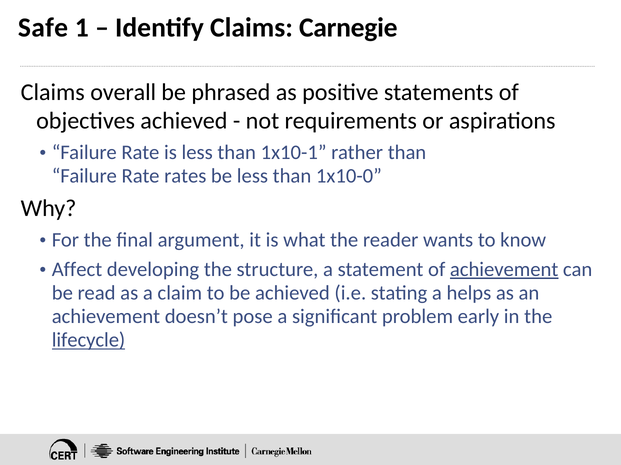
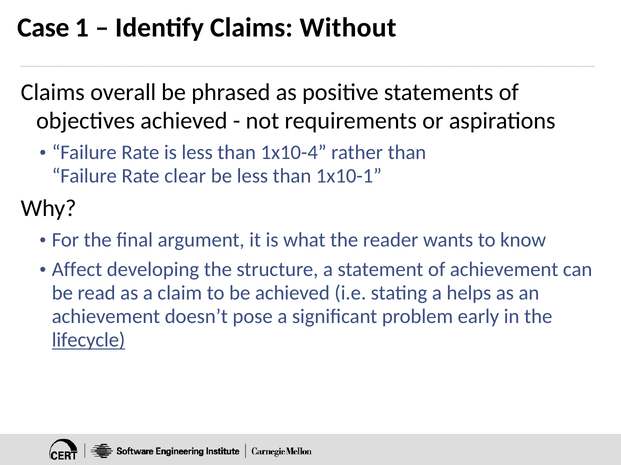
Safe: Safe -> Case (43, 28)
Carnegie: Carnegie -> Without (348, 28)
1x10-1: 1x10-1 -> 1x10-4 (294, 153)
rates: rates -> clear (185, 176)
1x10-0: 1x10-0 -> 1x10-1 (349, 176)
achievement underline: present -> none (504, 270)
